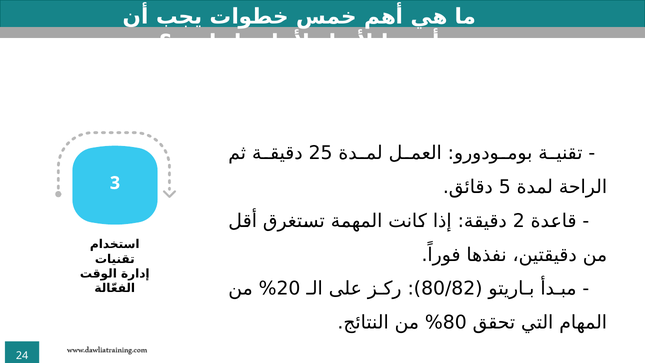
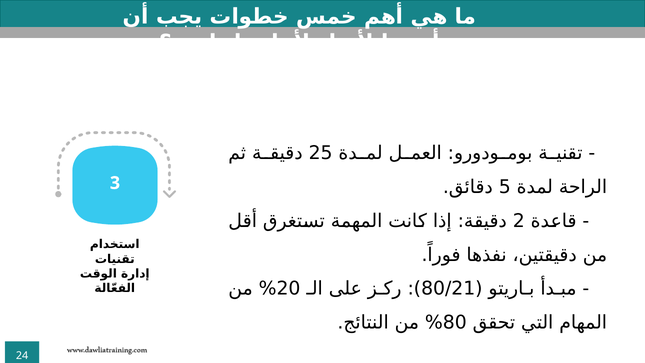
80/82: 80/82 -> 80/21 (448, 289)
